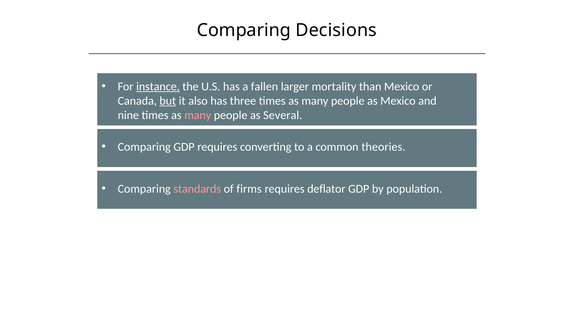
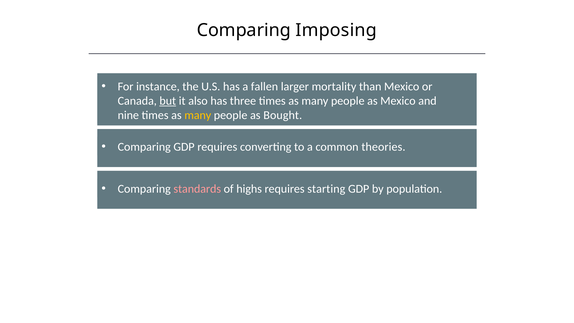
Decisions: Decisions -> Imposing (336, 30)
instance underline: present -> none (158, 86)
many colour: pink -> yellow (198, 115)
Several: Several -> Bought (283, 115)
firms: firms -> highs (249, 189)
deflator: deflator -> starting (326, 189)
